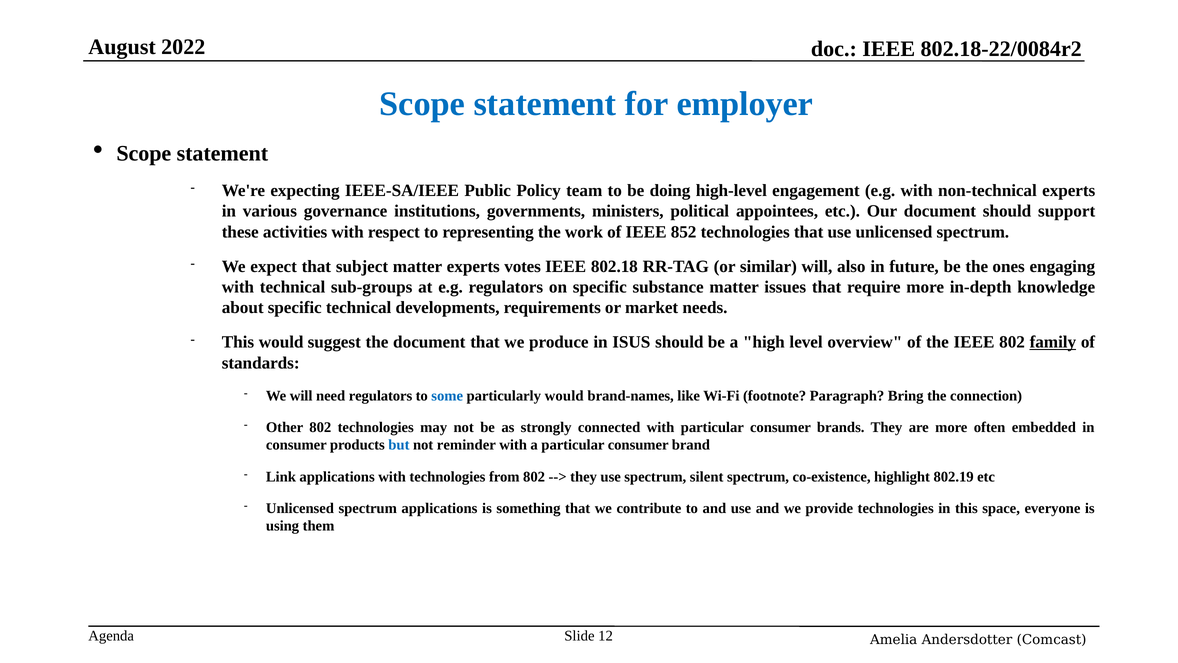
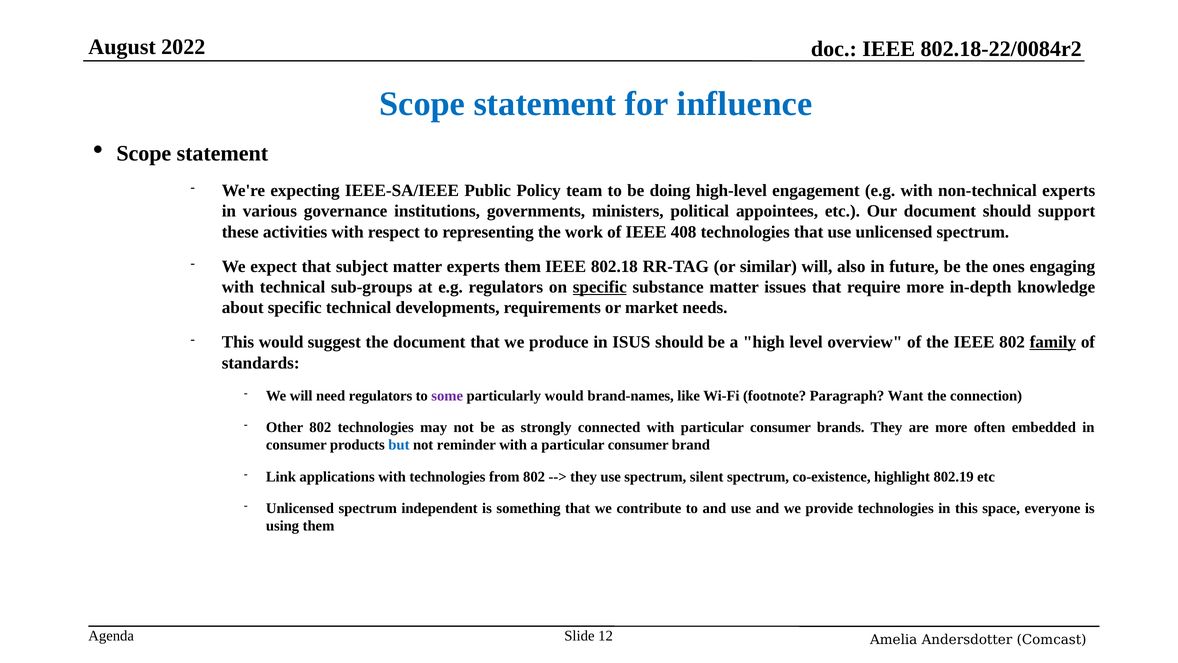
employer: employer -> influence (745, 104)
852: 852 -> 408 (684, 232)
experts votes: votes -> them (523, 266)
specific underline: none -> present (600, 287)
some colour: blue -> purple (447, 396)
Bring: Bring -> Want (906, 396)
spectrum applications: applications -> independent (440, 508)
